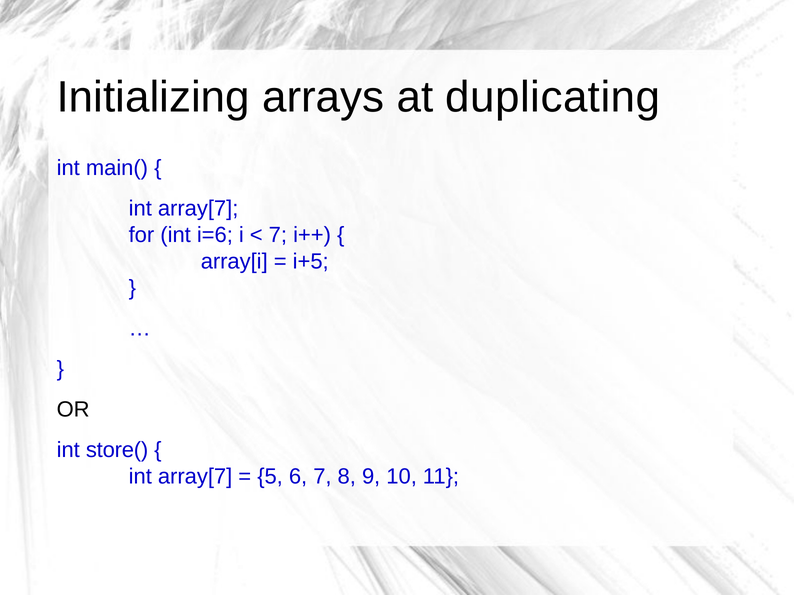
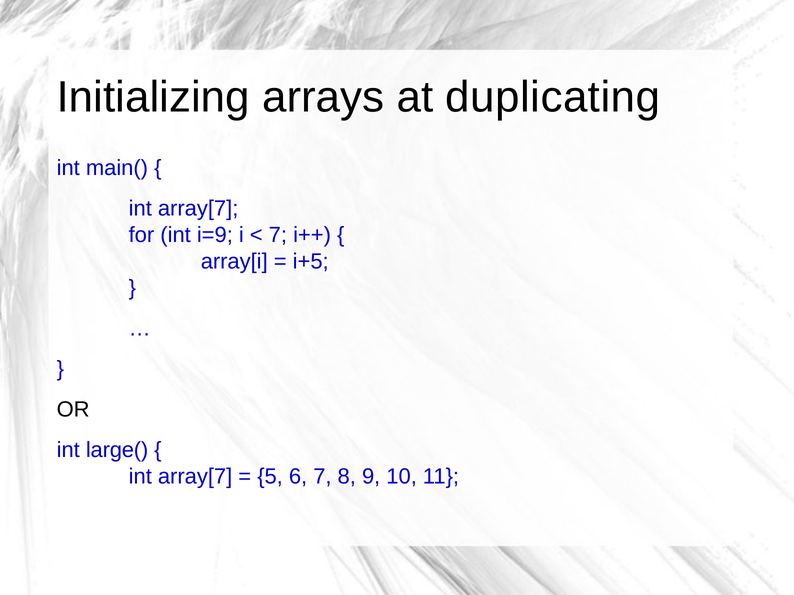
i=6: i=6 -> i=9 (215, 235)
store(: store( -> large( (117, 450)
